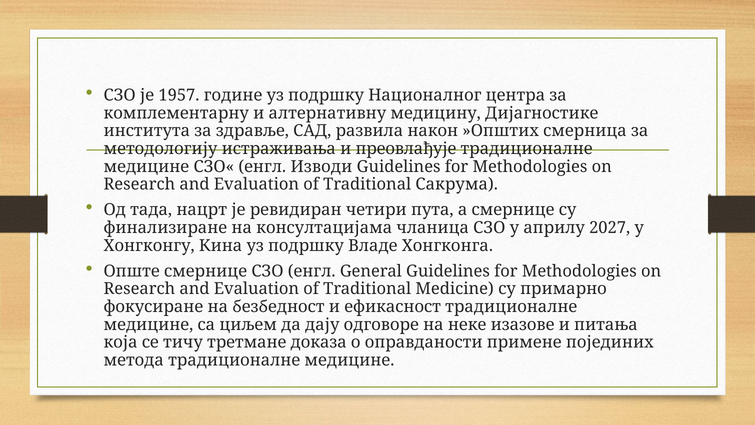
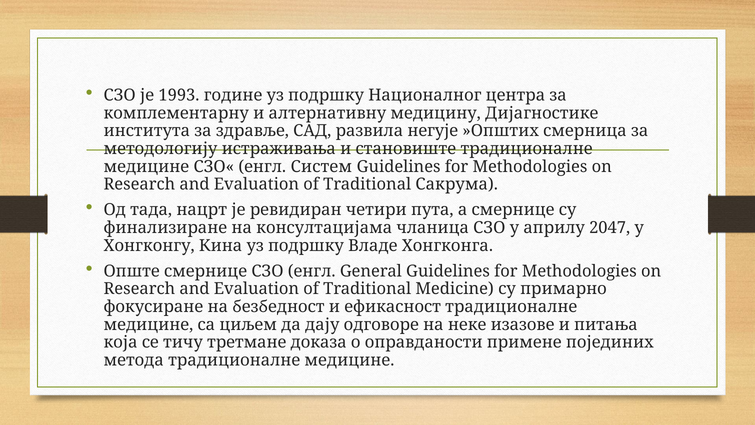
1957: 1957 -> 1993 (179, 95)
након: након -> негује (433, 131)
преовлађује: преовлађује -> становиште (406, 149)
Изводи: Изводи -> Систем (321, 166)
2027: 2027 -> 2047 (610, 228)
